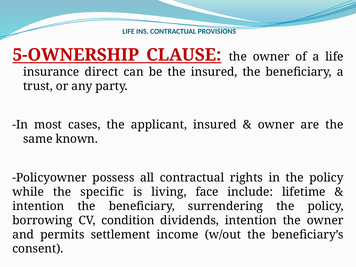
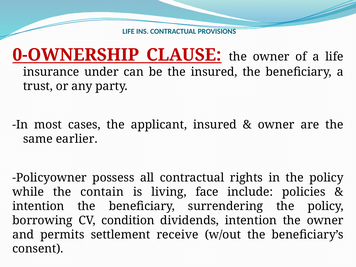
5-OWNERSHIP: 5-OWNERSHIP -> 0-OWNERSHIP (76, 55)
direct: direct -> under (102, 72)
known: known -> earlier (77, 139)
specific: specific -> contain (102, 192)
lifetime: lifetime -> policies (304, 192)
income: income -> receive (177, 235)
